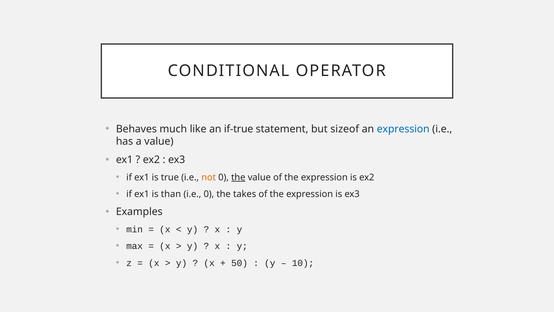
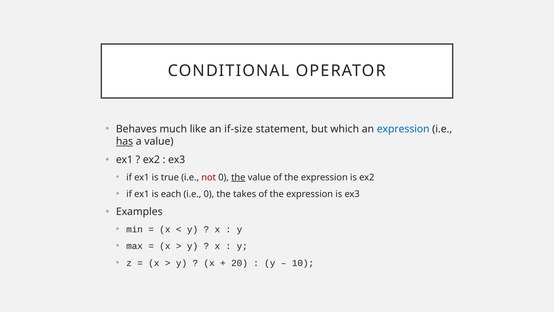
if-true: if-true -> if-size (239, 129)
sizeof: sizeof -> which (345, 129)
has underline: none -> present (125, 141)
not colour: orange -> red (209, 177)
than: than -> each (171, 194)
50: 50 -> 20 (239, 263)
